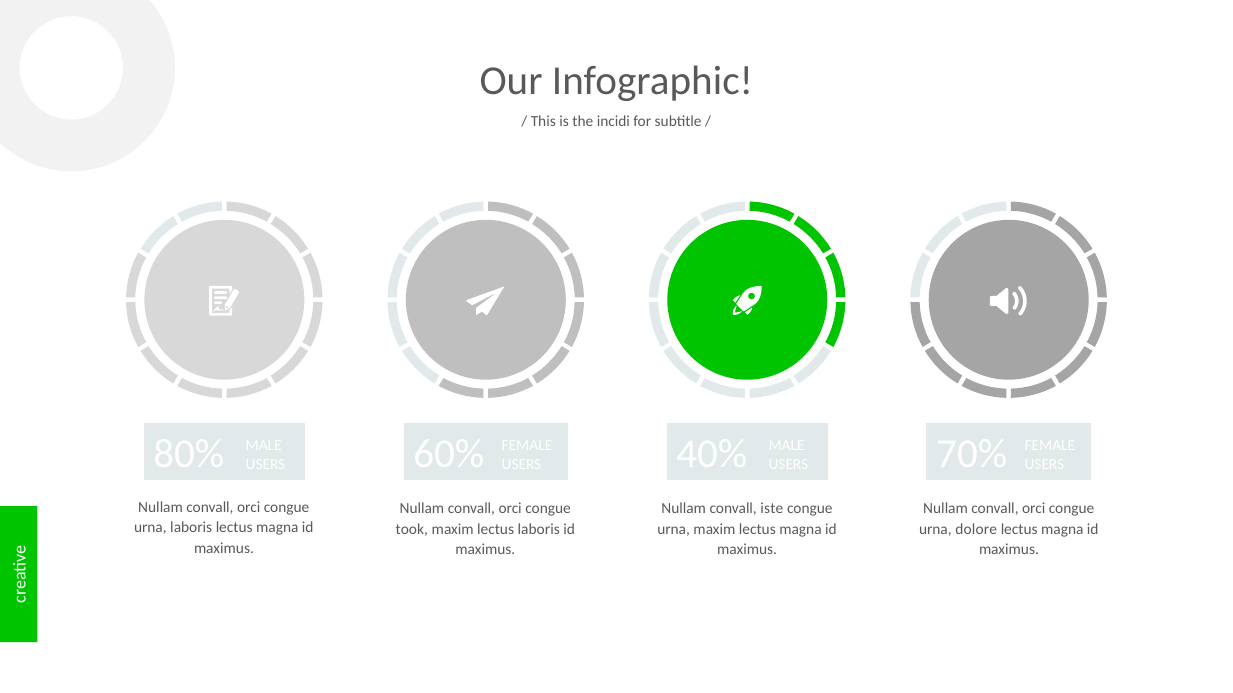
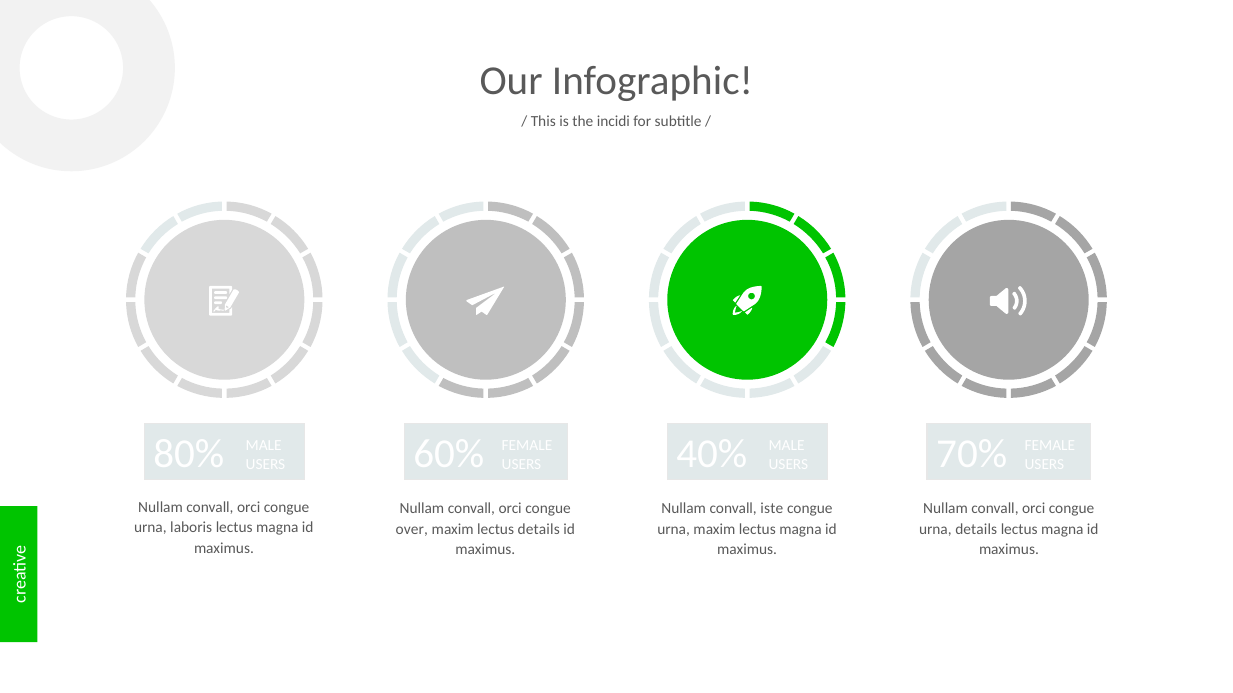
took: took -> over (412, 530)
lectus laboris: laboris -> details (539, 530)
urna dolore: dolore -> details (976, 530)
